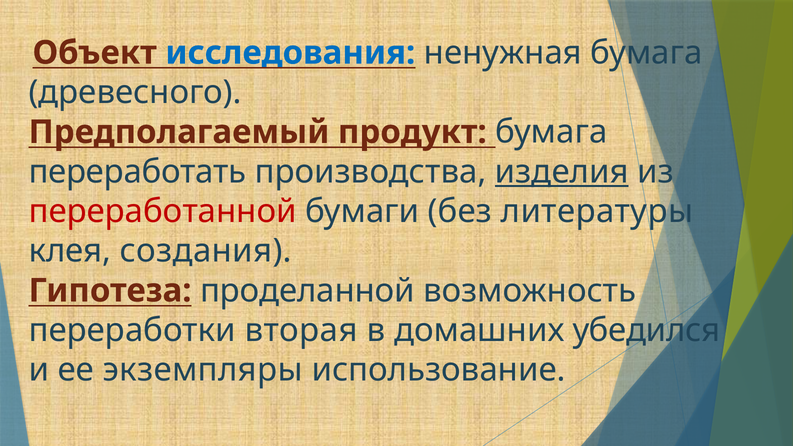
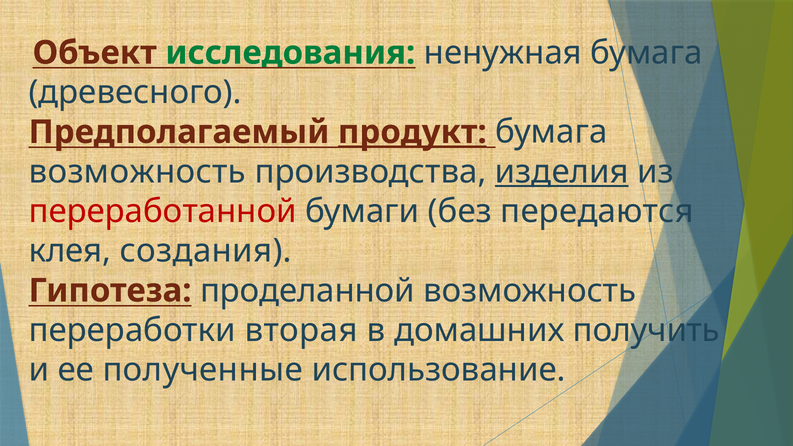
исследования colour: blue -> green (290, 53)
продукт underline: none -> present (412, 132)
переработать: переработать -> возможность (137, 172)
литературы: литературы -> передаются (597, 211)
убедился: убедился -> получить (646, 330)
экземпляры: экземпляры -> полученные (203, 370)
